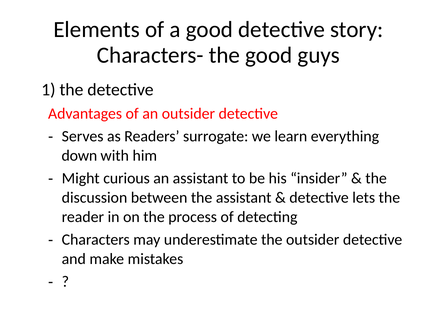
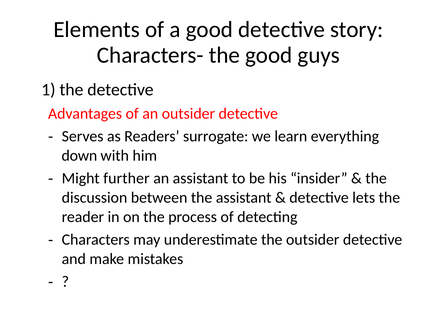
curious: curious -> further (126, 178)
